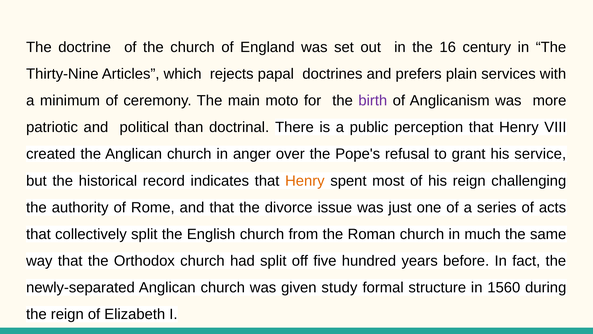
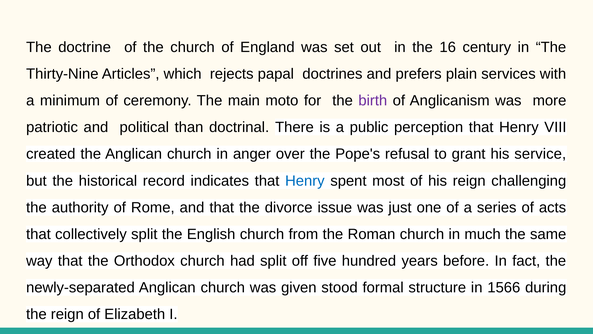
Henry colour: orange -> blue (305, 181)
study: study -> stood (340, 287)
1560: 1560 -> 1566 (504, 287)
